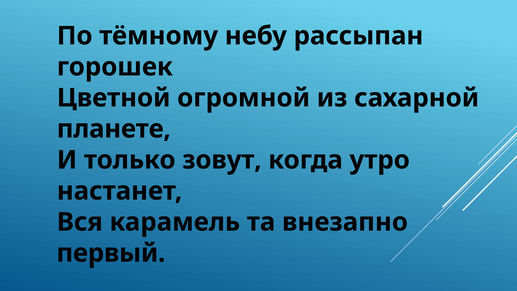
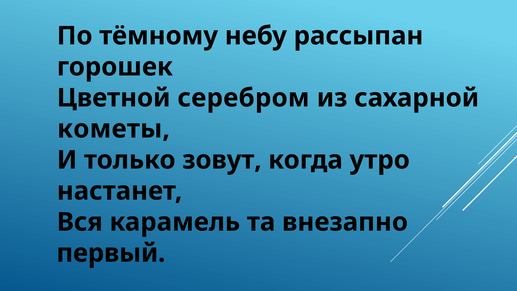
огромной: огромной -> серебром (243, 98)
планете: планете -> кометы (113, 129)
